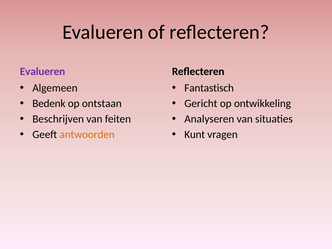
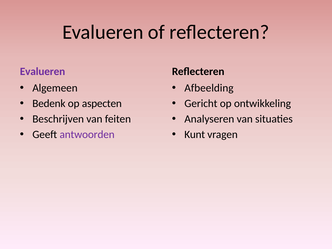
Fantastisch: Fantastisch -> Afbeelding (209, 88)
ontstaan: ontstaan -> aspecten (102, 104)
antwoorden colour: orange -> purple (87, 135)
